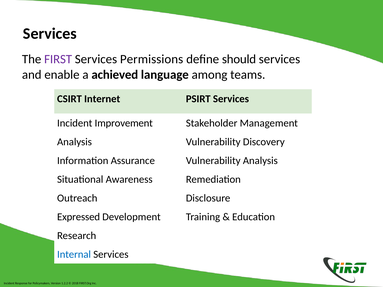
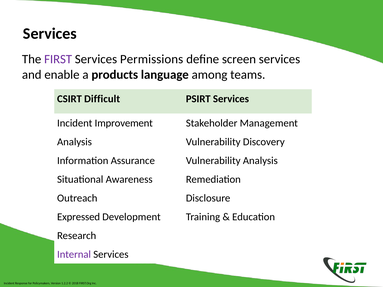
should: should -> screen (239, 59)
achieved: achieved -> products (115, 75)
Internet: Internet -> Difficult (102, 99)
Internal colour: blue -> purple (74, 255)
